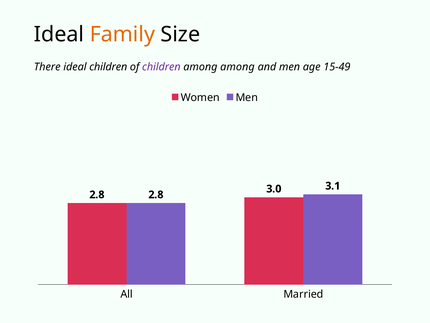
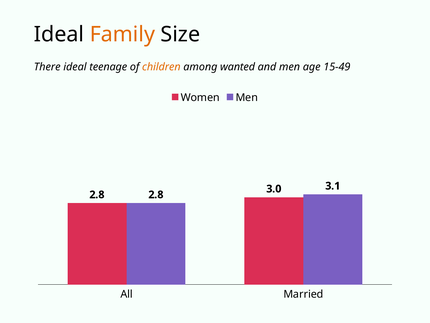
ideal children: children -> teenage (108, 67)
children colour: purple -> orange (161, 67)
among among: among -> wanted (238, 67)
